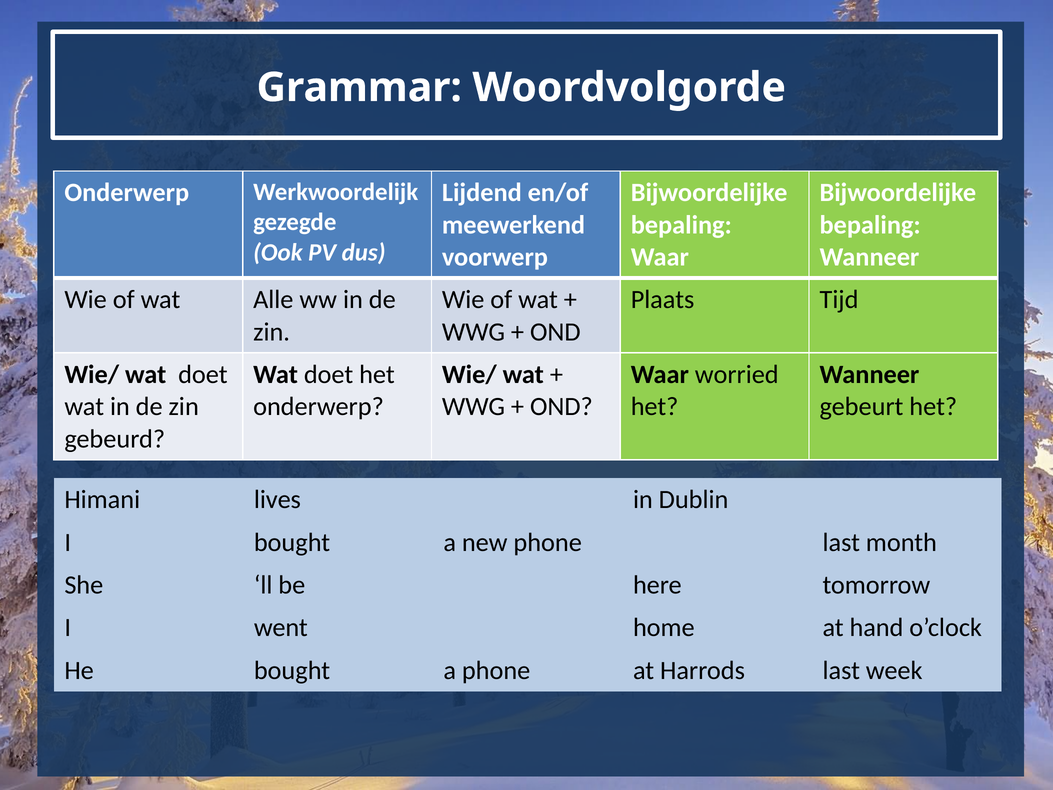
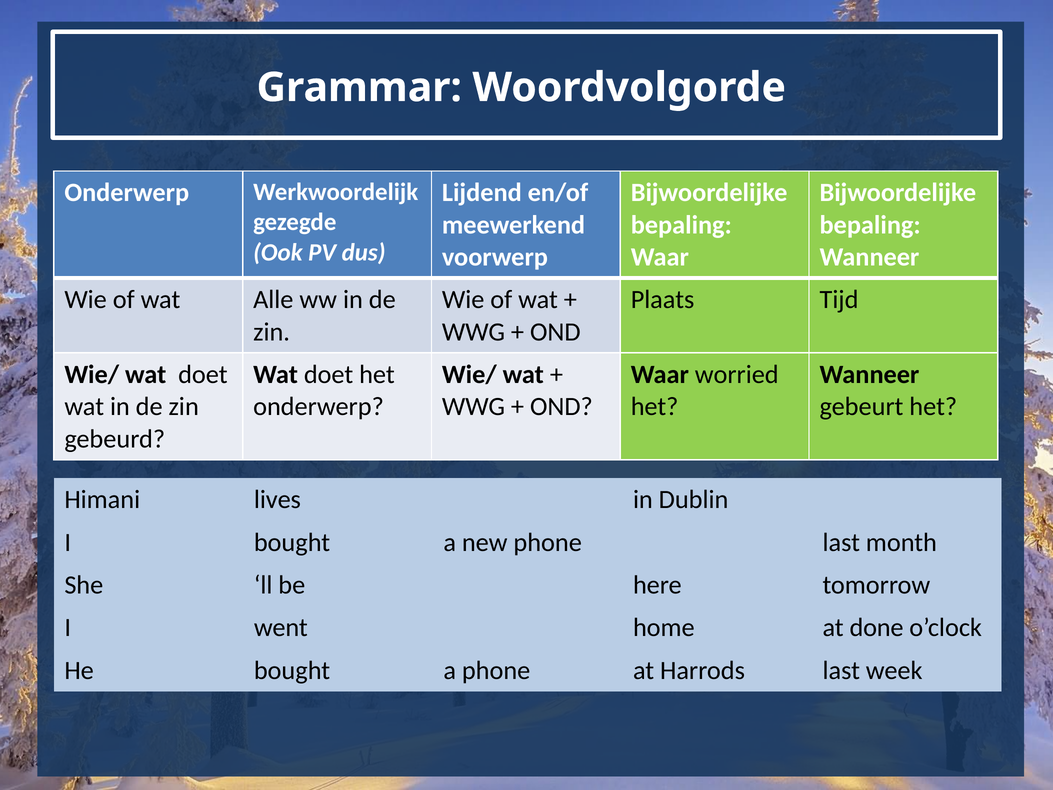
hand: hand -> done (877, 628)
